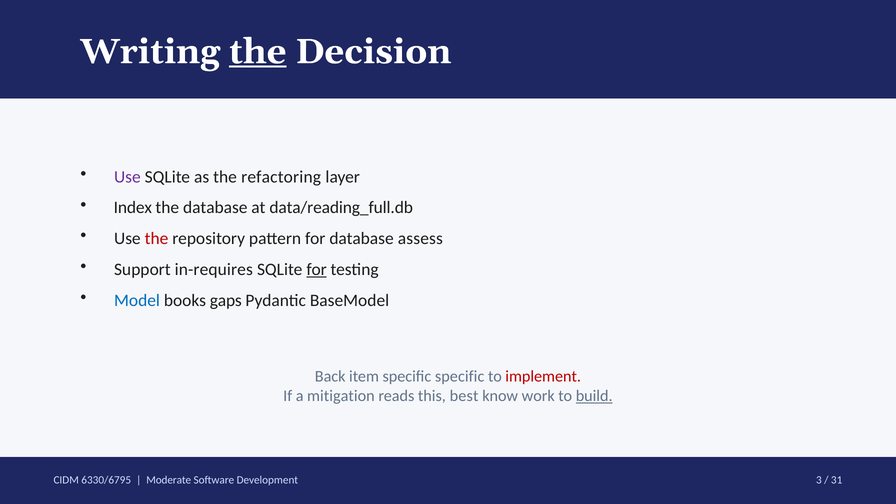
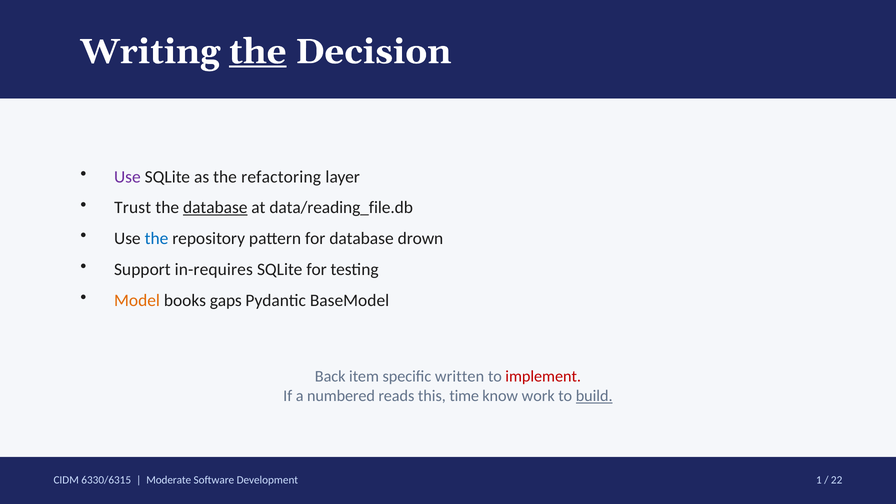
Index: Index -> Trust (133, 208)
database underline: none -> present (215, 208)
data/reading_full.db: data/reading_full.db -> data/reading_file.db (341, 208)
the colour: red -> blue (157, 239)
assess: assess -> drown (420, 239)
for underline: present -> none (317, 269)
Model colour: blue -> orange (137, 300)
specific specific: specific -> written (460, 377)
mitigation: mitigation -> numbered (341, 396)
best: best -> time (464, 396)
6330/6795: 6330/6795 -> 6330/6315 (106, 480)
3: 3 -> 1 (819, 480)
31: 31 -> 22 (837, 480)
